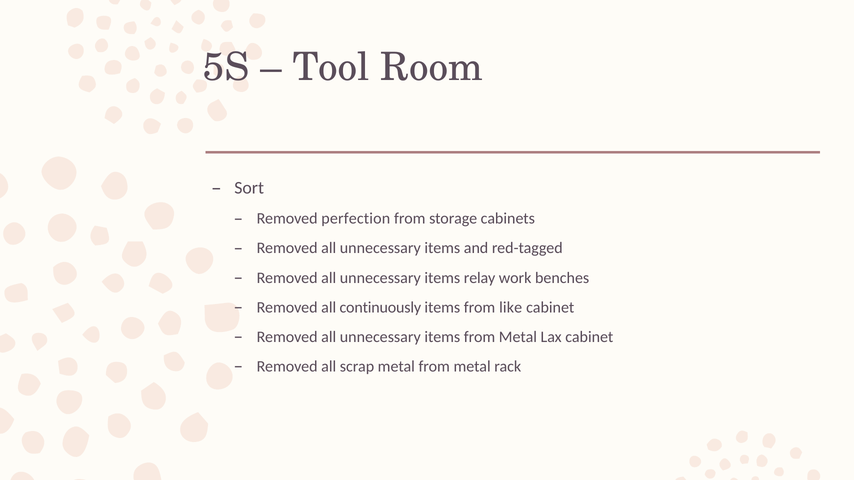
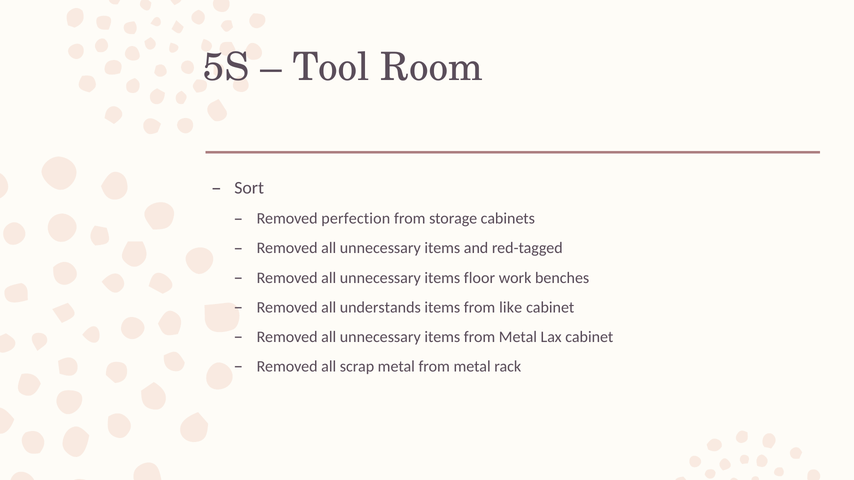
relay: relay -> floor (479, 278)
continuously: continuously -> understands (380, 308)
